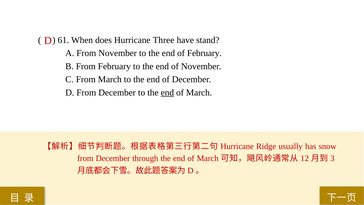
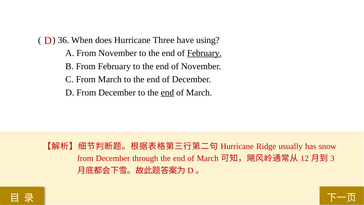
61: 61 -> 36 (63, 40)
stand: stand -> using (208, 40)
February underline: none -> present (204, 53)
